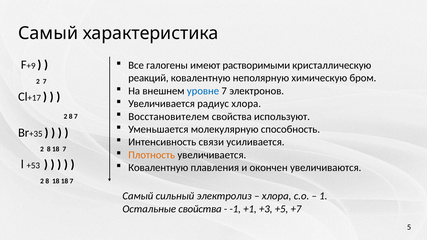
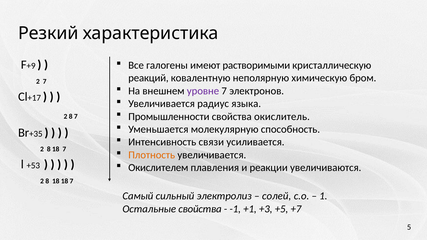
Самый: Самый -> Резкий (48, 33)
уровне colour: blue -> purple (203, 91)
радиус хлора: хлора -> языка (246, 104)
Восстановителем: Восстановителем -> Промышленности (169, 117)
используют: используют -> окислитель (282, 117)
Ковалентную: Ковалентную -> Окислителем (158, 168)
окончен: окончен -> реакции (269, 168)
хлора: хлора -> солей (277, 196)
